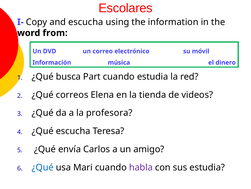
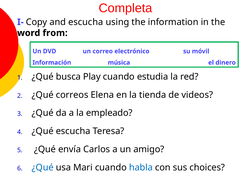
Escolares: Escolares -> Completa (125, 8)
Part: Part -> Play (92, 76)
profesora: profesora -> empleado (109, 113)
habla colour: purple -> blue (141, 167)
sus estudia: estudia -> choices (207, 167)
